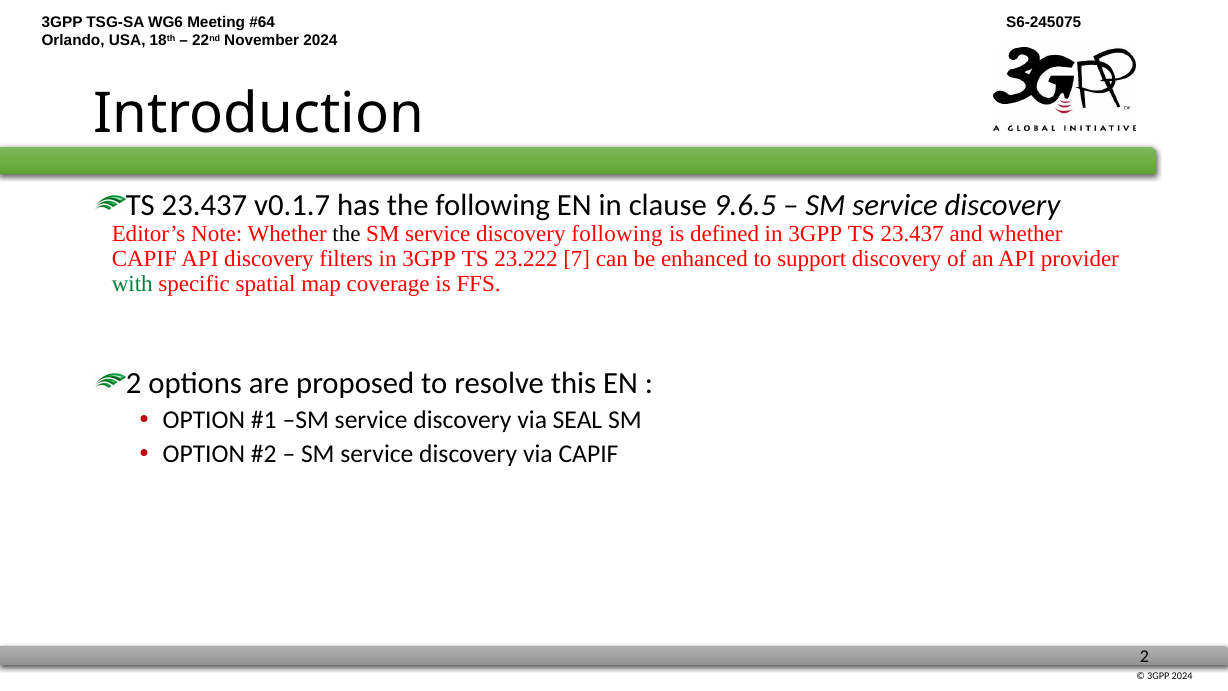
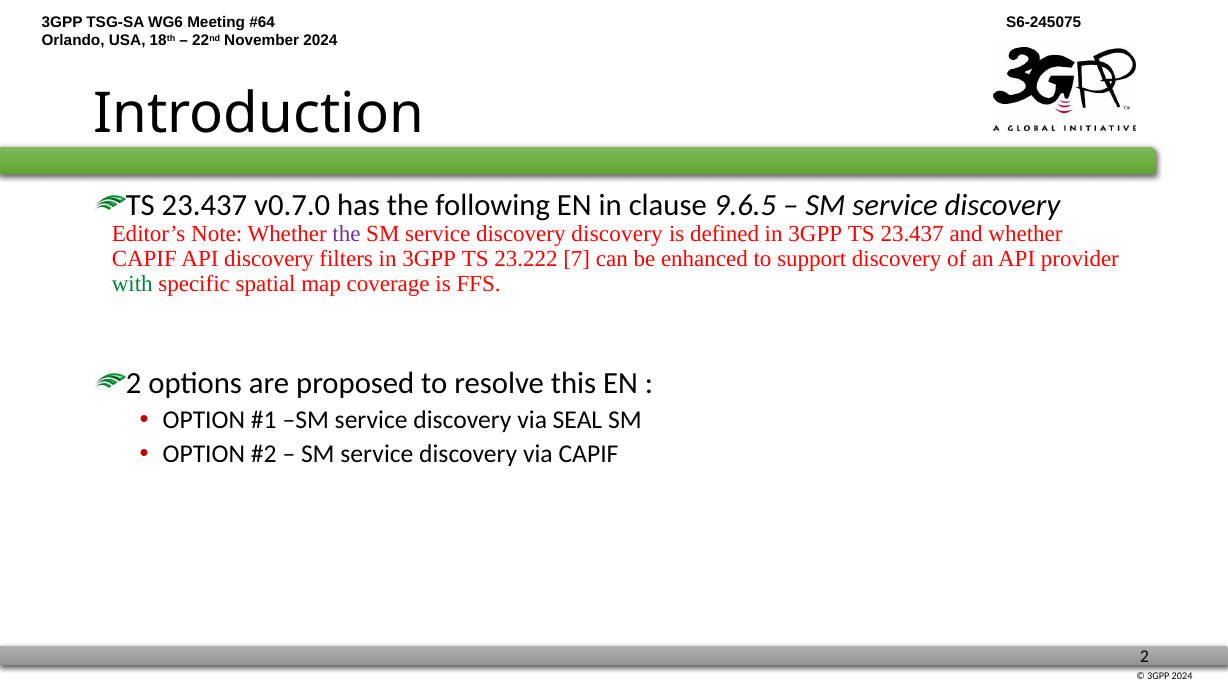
v0.1.7: v0.1.7 -> v0.7.0 (292, 205)
the colour: black -> purple (346, 234)
discovery following: following -> discovery (617, 234)
